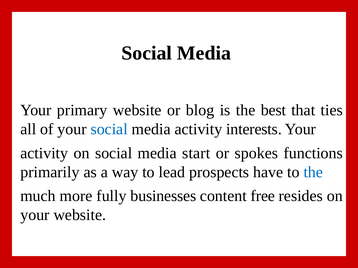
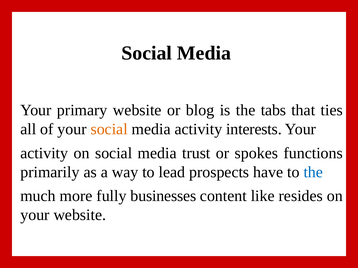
best: best -> tabs (273, 110)
social colour: blue -> orange (109, 129)
start: start -> trust (196, 153)
free: free -> like (263, 196)
